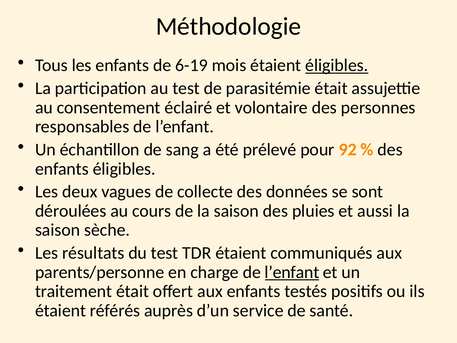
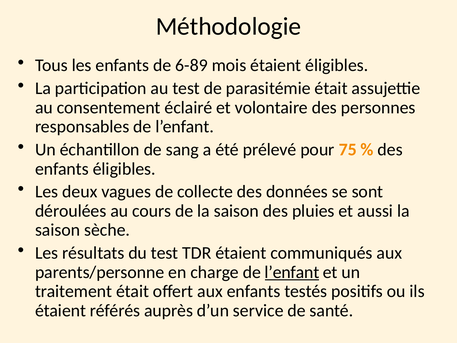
6-19: 6-19 -> 6-89 (192, 65)
éligibles underline: present -> none (337, 65)
92: 92 -> 75 (348, 149)
